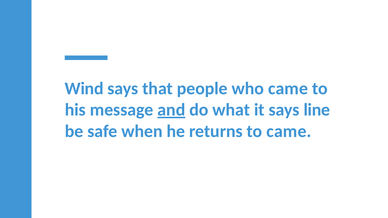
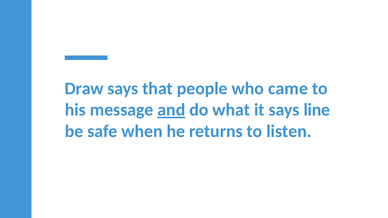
Wind: Wind -> Draw (84, 89)
to came: came -> listen (289, 131)
